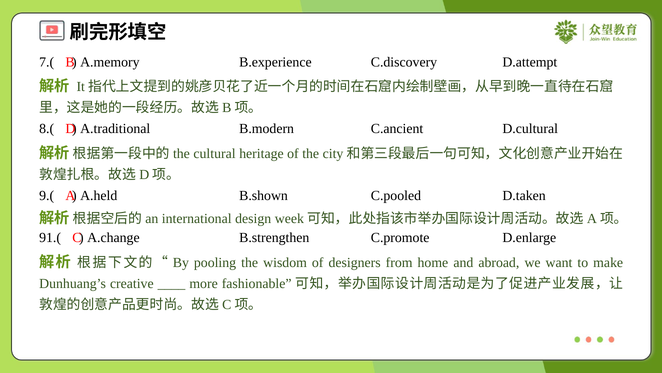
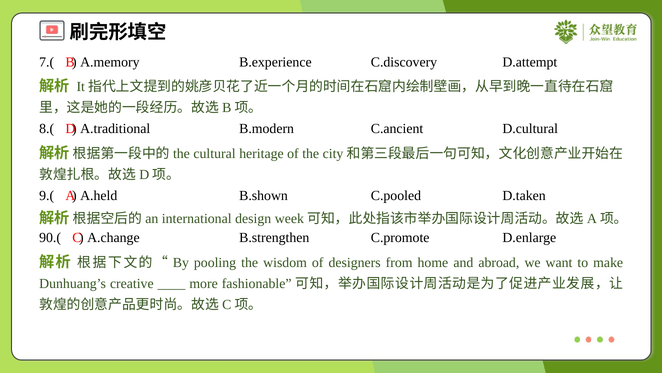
91.(: 91.( -> 90.( (50, 237)
